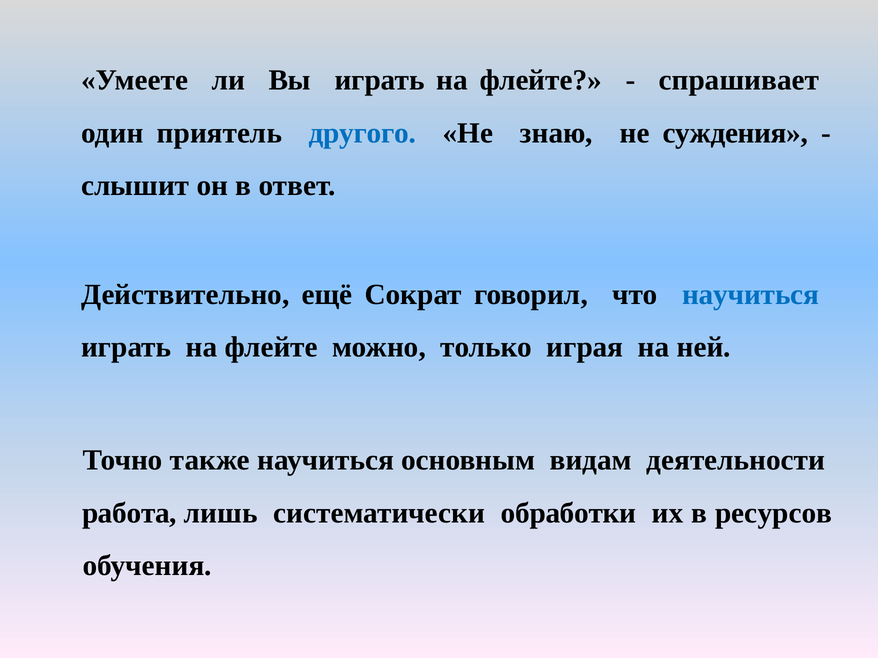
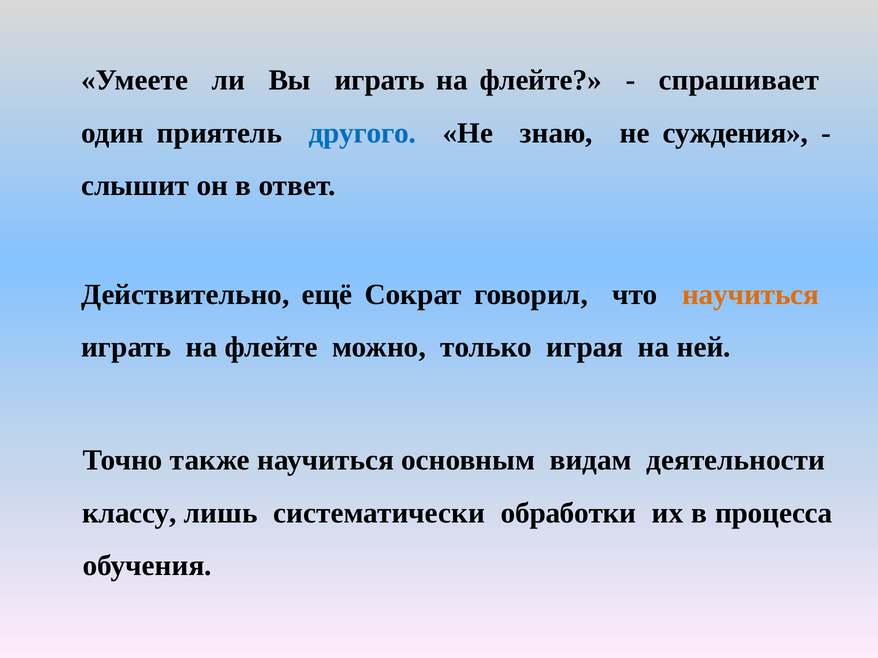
научиться colour: blue -> orange (751, 295)
работа: работа -> классу (129, 513)
ресурсов: ресурсов -> процесса (774, 513)
